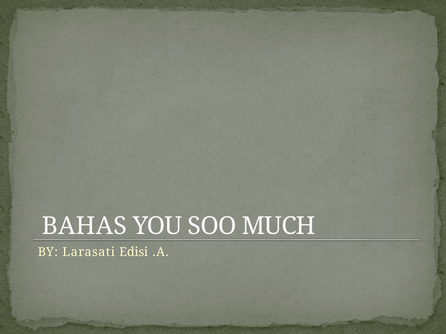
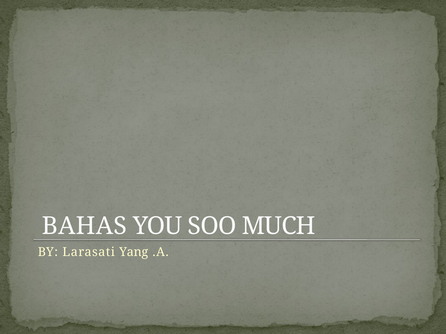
Edisi: Edisi -> Yang (134, 252)
